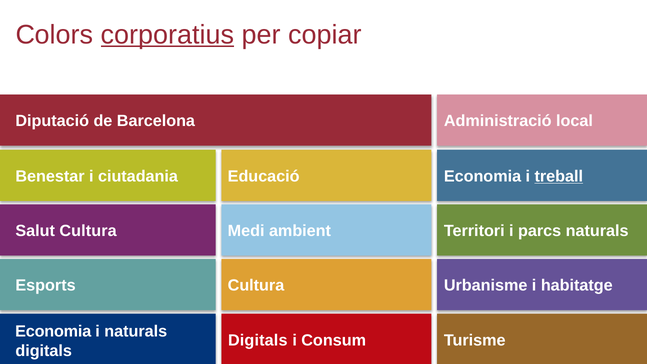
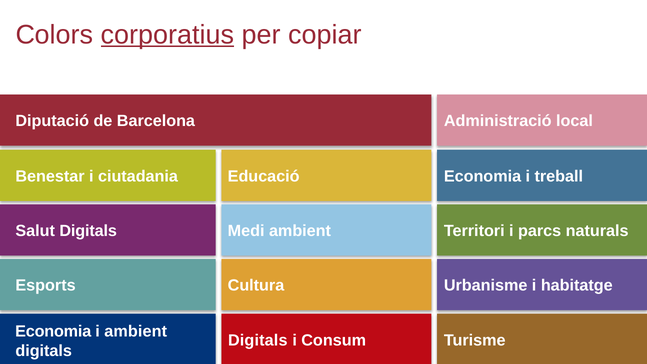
treball underline: present -> none (559, 176)
Salut Cultura: Cultura -> Digitals (88, 231)
i naturals: naturals -> ambient (136, 332)
